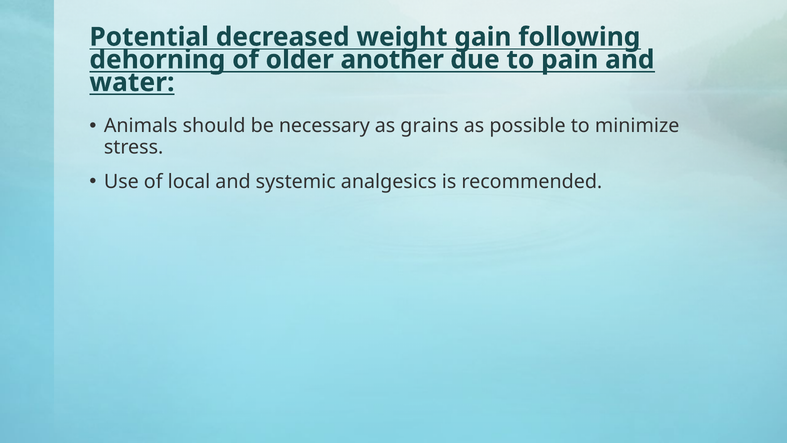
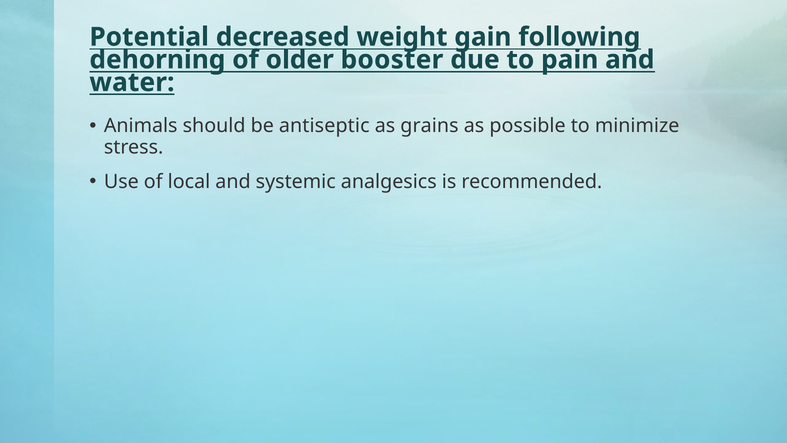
another: another -> booster (392, 60)
necessary: necessary -> antiseptic (324, 126)
